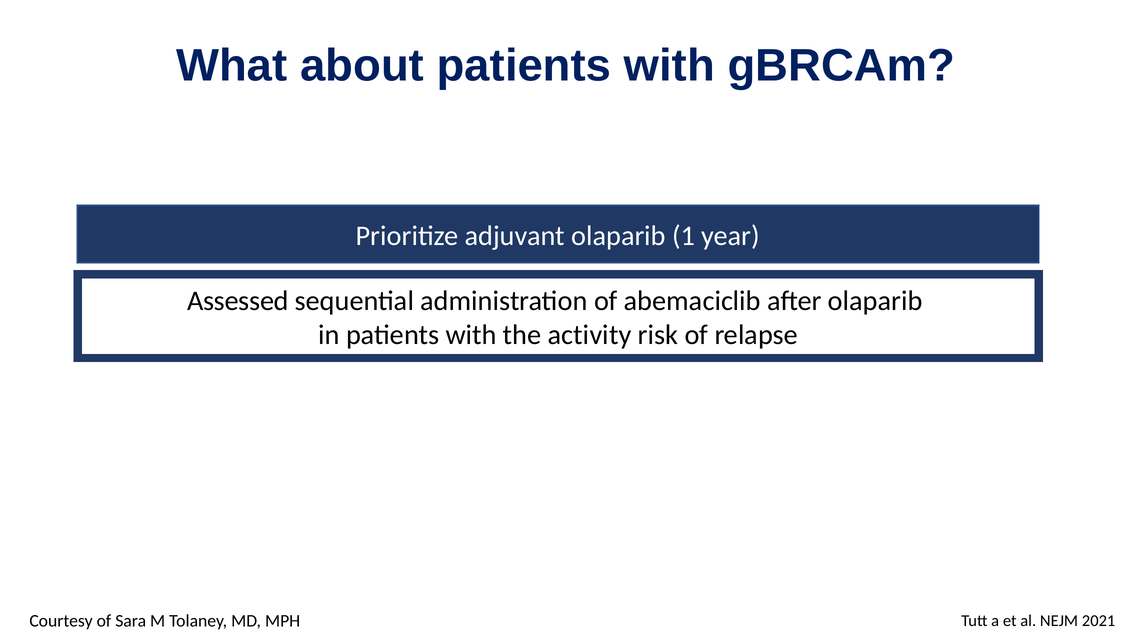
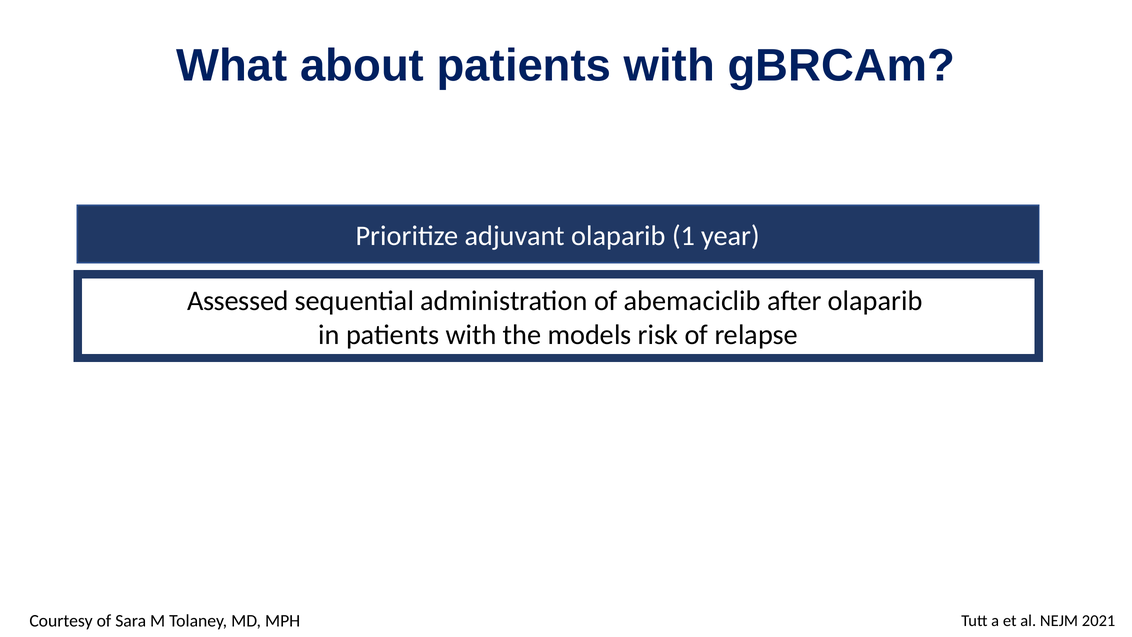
activity: activity -> models (590, 335)
